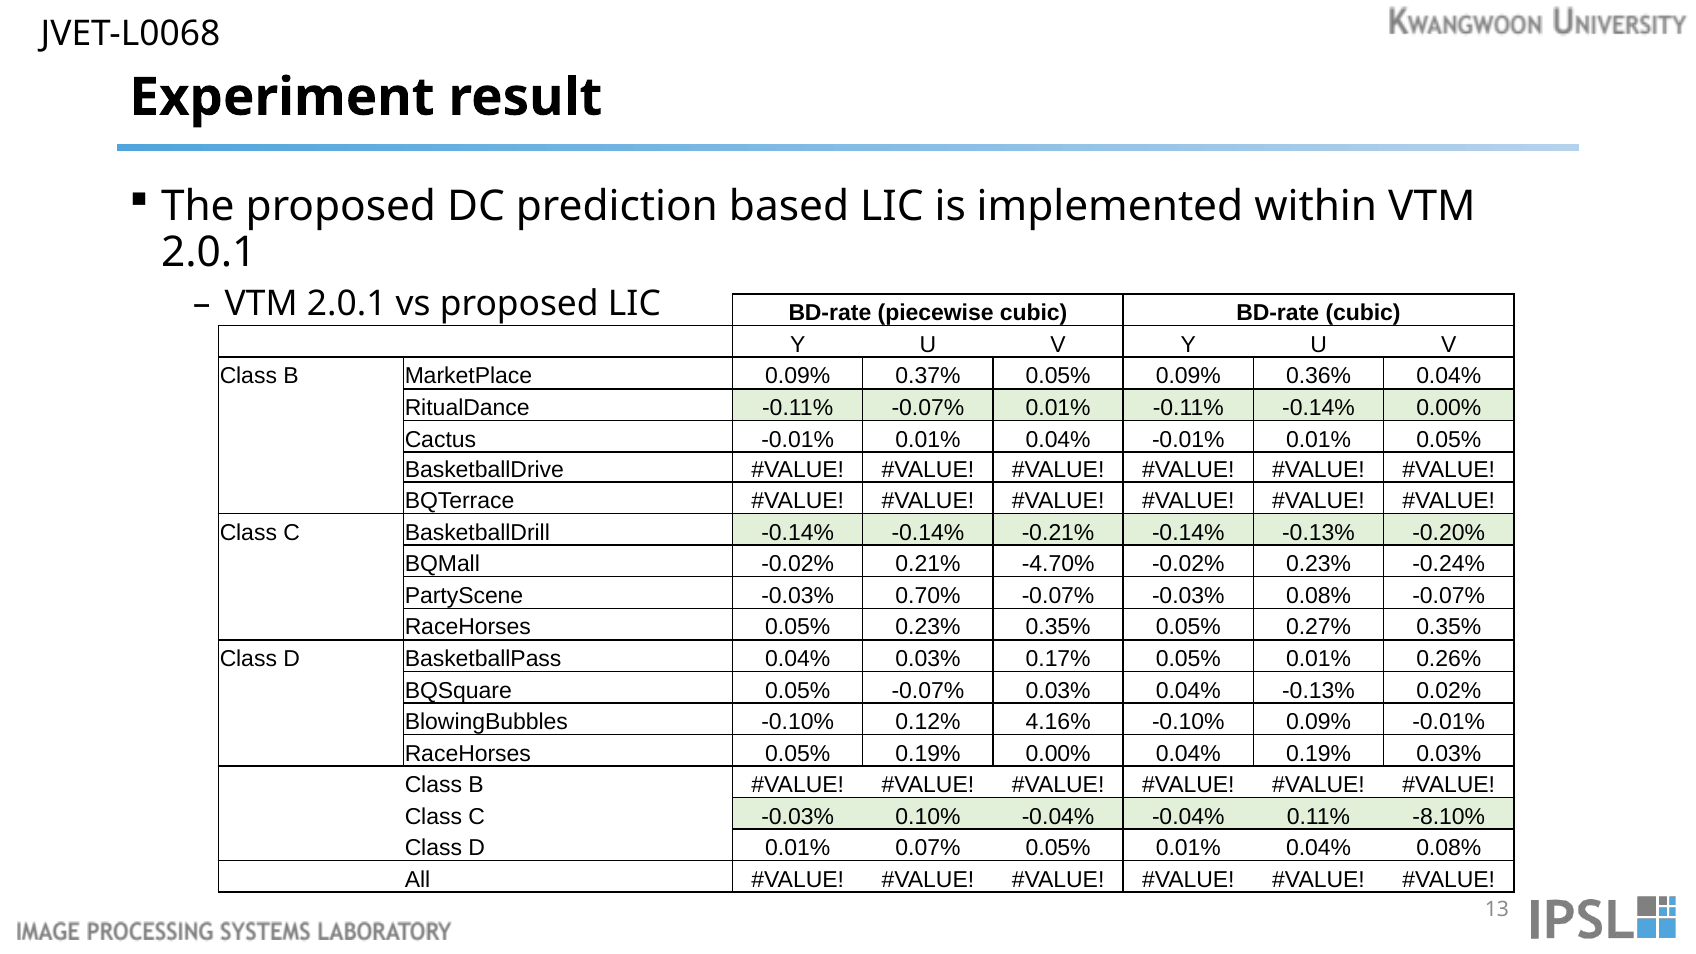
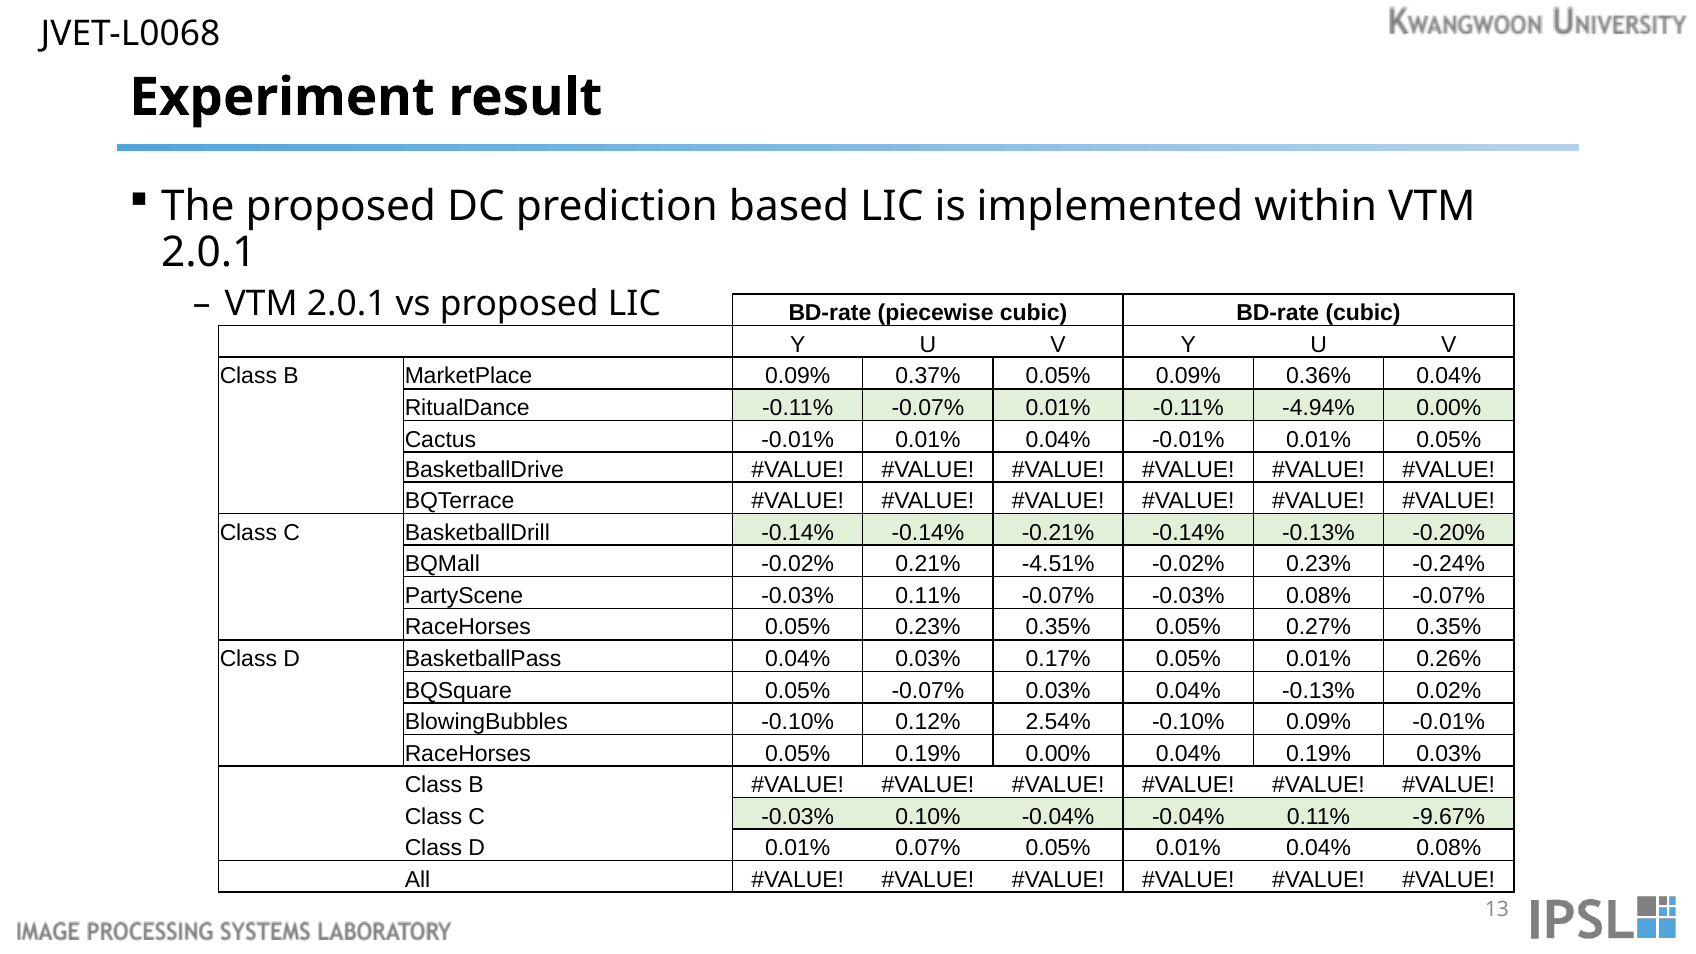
-0.11% -0.14%: -0.14% -> -4.94% (1319, 408)
-4.70%: -4.70% -> -4.51% (1058, 564)
-0.03% 0.70%: 0.70% -> 0.11% (928, 596)
4.16%: 4.16% -> 2.54% (1058, 722)
-8.10%: -8.10% -> -9.67% (1449, 817)
